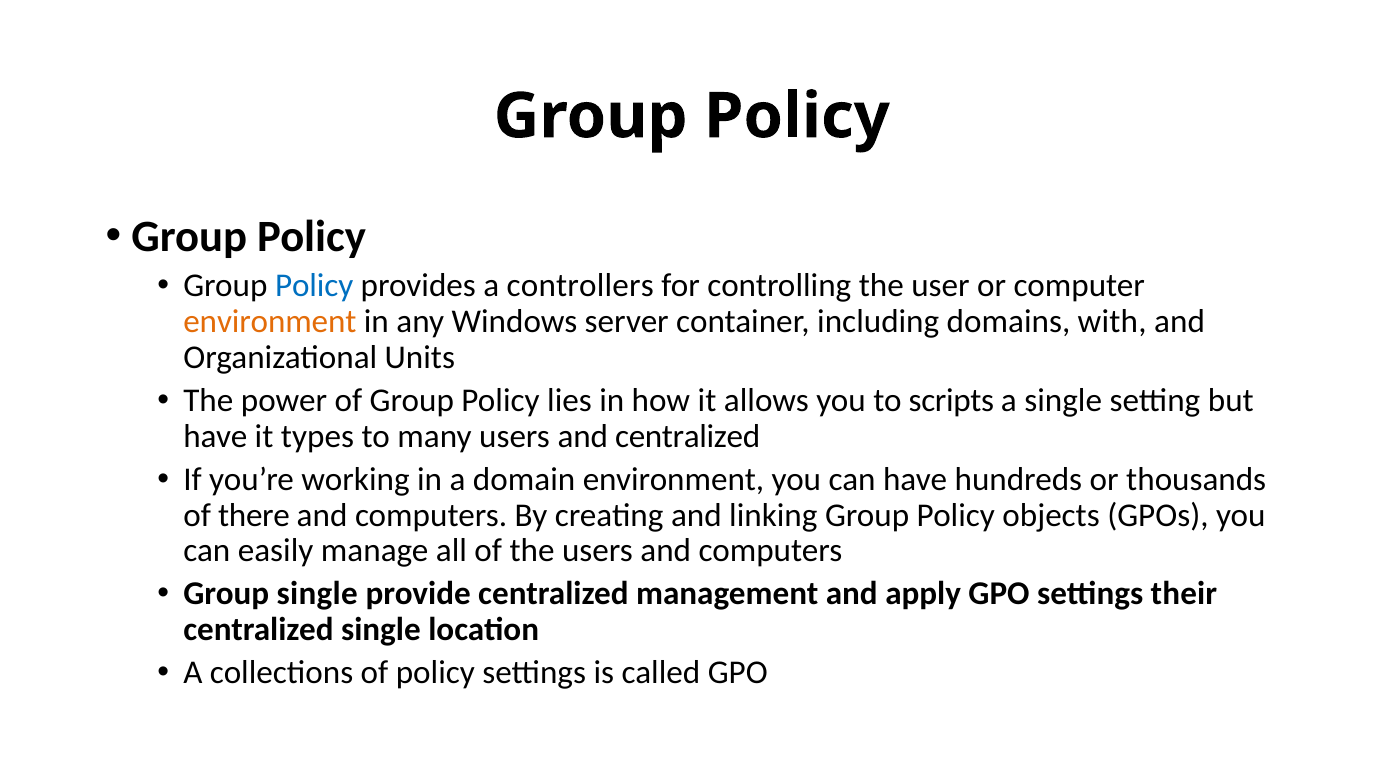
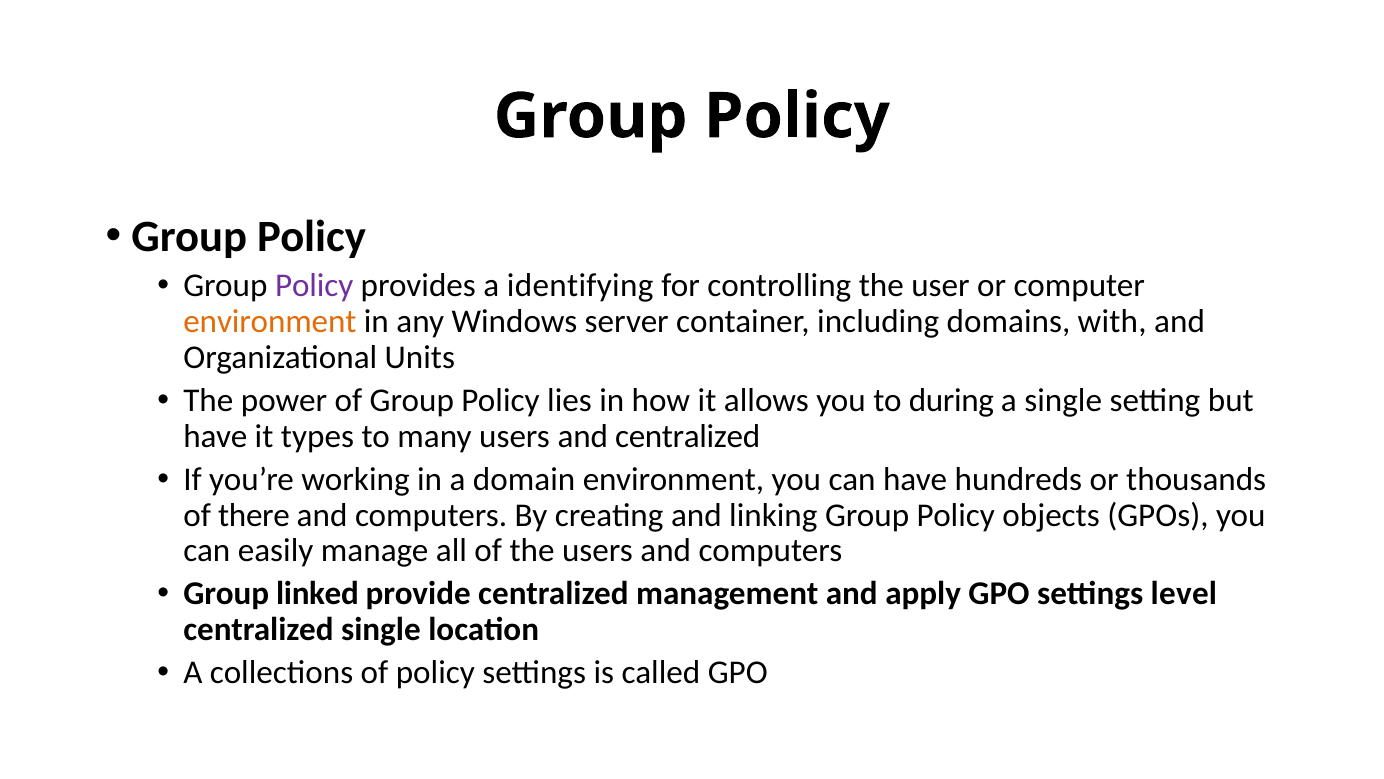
Policy colour: blue -> purple (314, 286)
controllers: controllers -> identifying (580, 286)
scripts: scripts -> during (951, 400)
Group single: single -> linked (318, 594)
their: their -> level (1184, 594)
